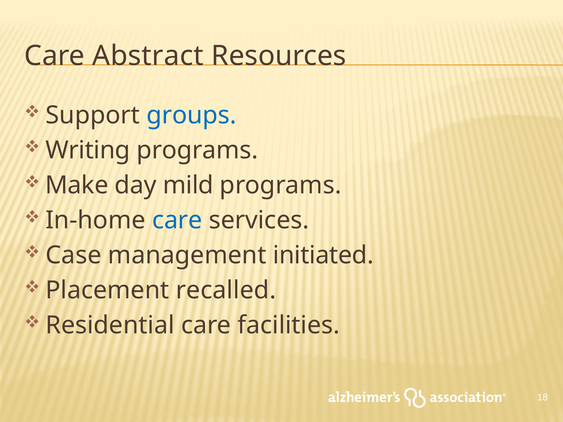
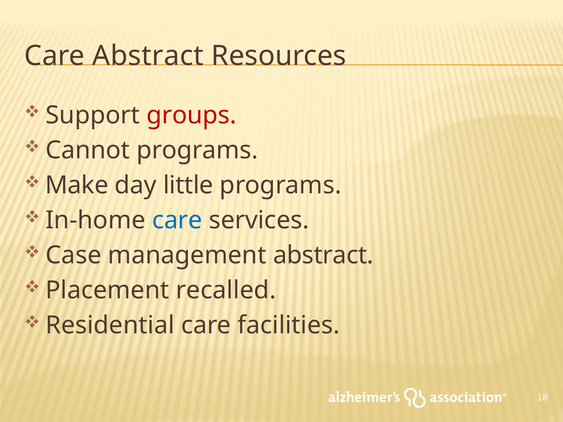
groups colour: blue -> red (192, 115)
Writing: Writing -> Cannot (88, 150)
mild: mild -> little (188, 185)
management initiated: initiated -> abstract (323, 255)
